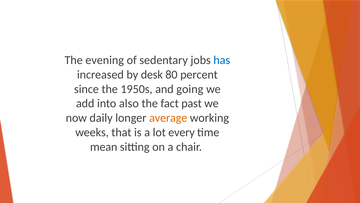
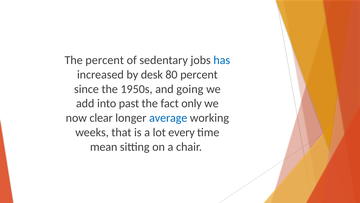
The evening: evening -> percent (105, 60)
also: also -> past (129, 103)
past: past -> only (192, 103)
daily: daily -> clear (101, 118)
average colour: orange -> blue (168, 118)
